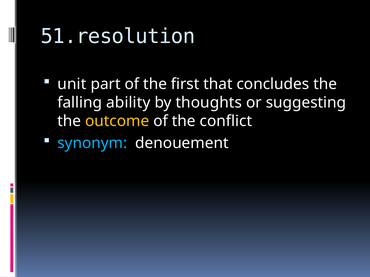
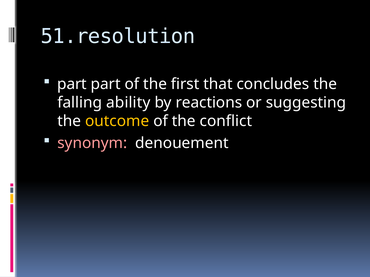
unit: unit -> part (72, 84)
thoughts: thoughts -> reactions (209, 103)
synonym colour: light blue -> pink (92, 143)
